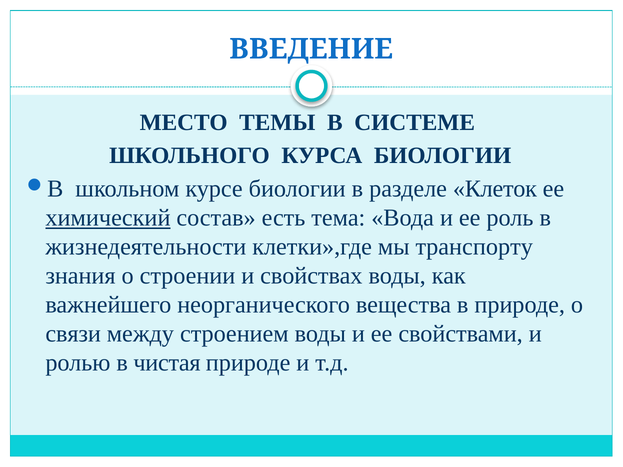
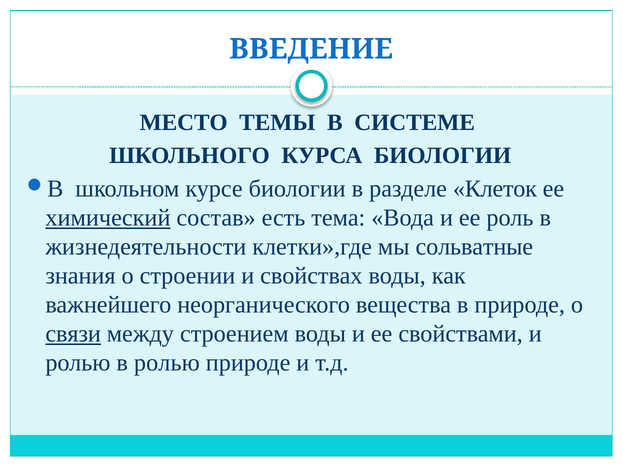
транспорту: транспорту -> сольватные (474, 247)
связи underline: none -> present (73, 334)
в чистая: чистая -> ролью (167, 363)
